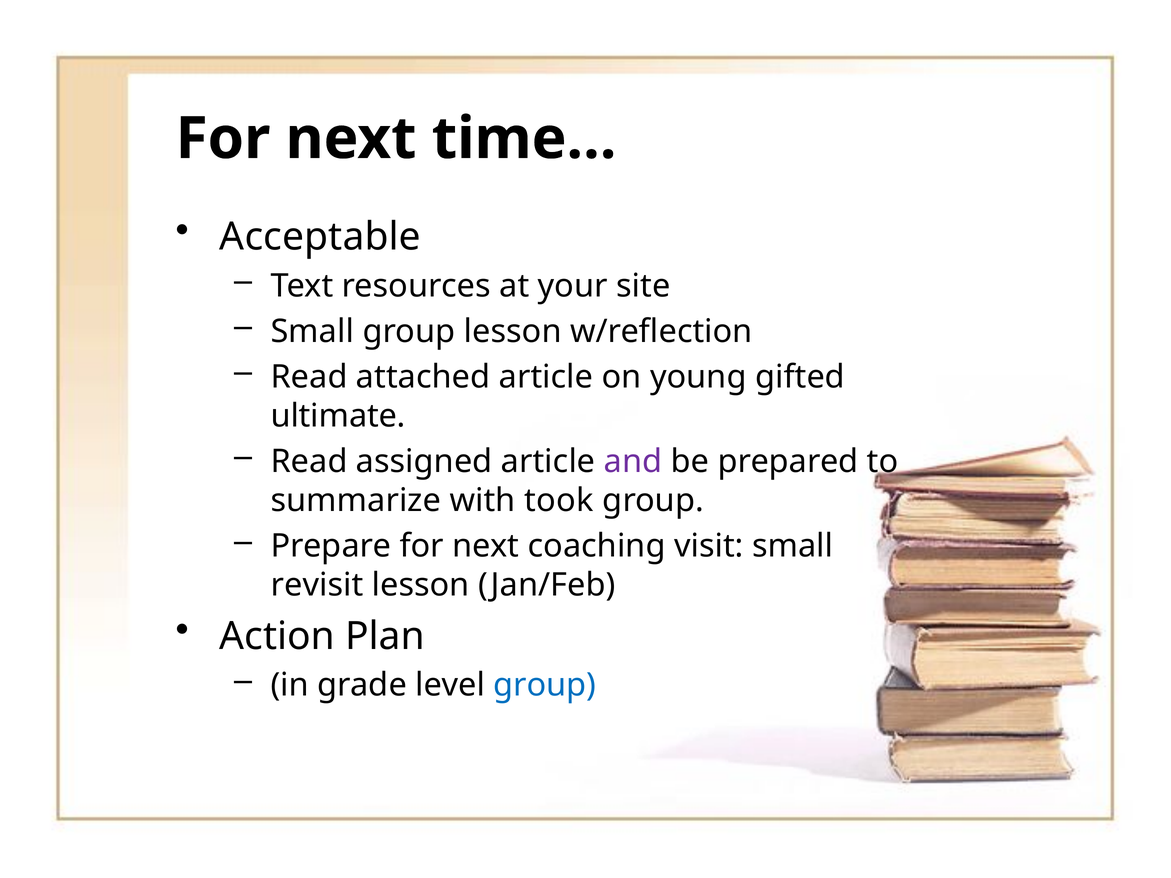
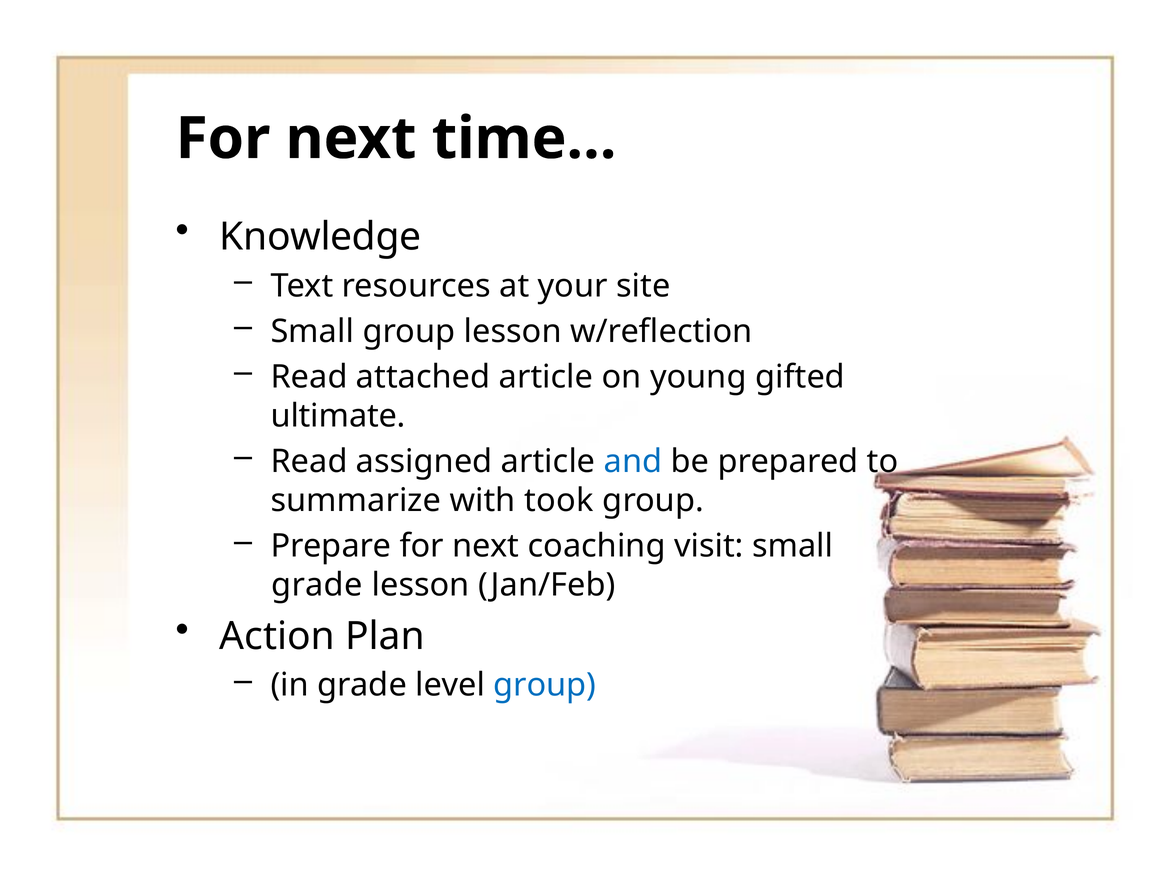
Acceptable: Acceptable -> Knowledge (320, 237)
and colour: purple -> blue (633, 462)
revisit: revisit -> grade (317, 585)
